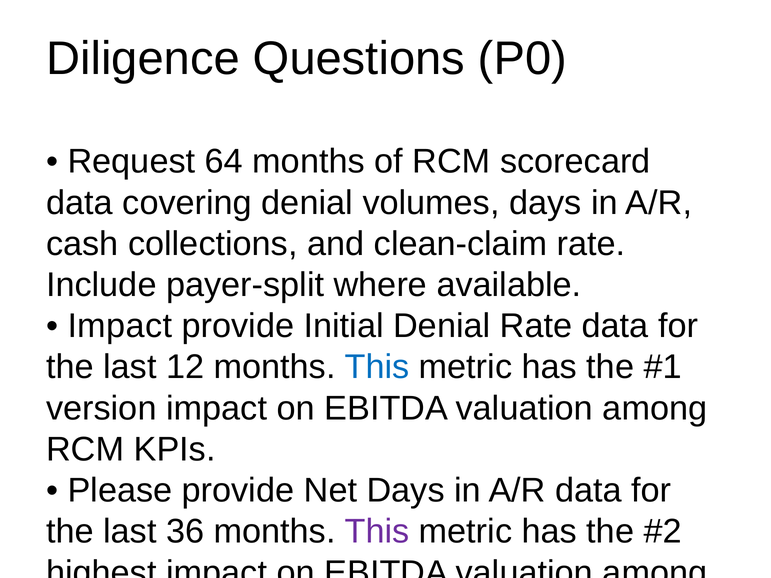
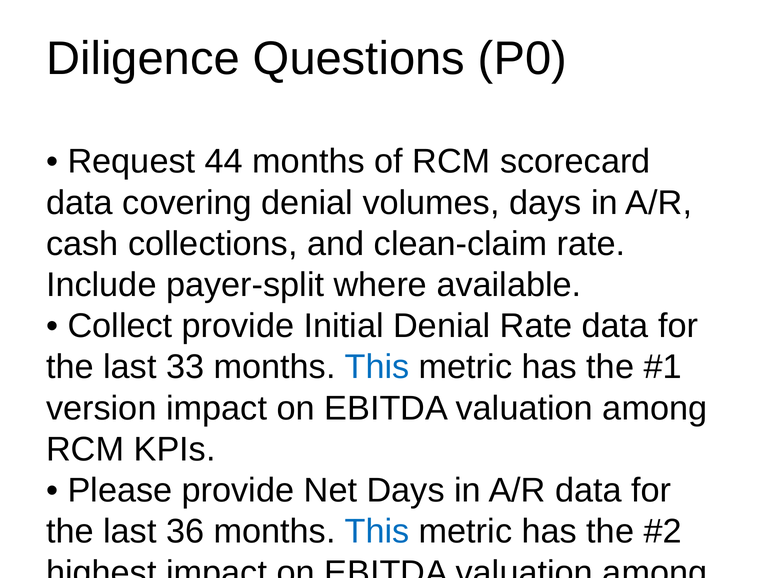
64: 64 -> 44 (224, 162)
Impact: Impact -> Collect (120, 326)
12: 12 -> 33 (185, 367)
This colour: purple -> blue (377, 532)
